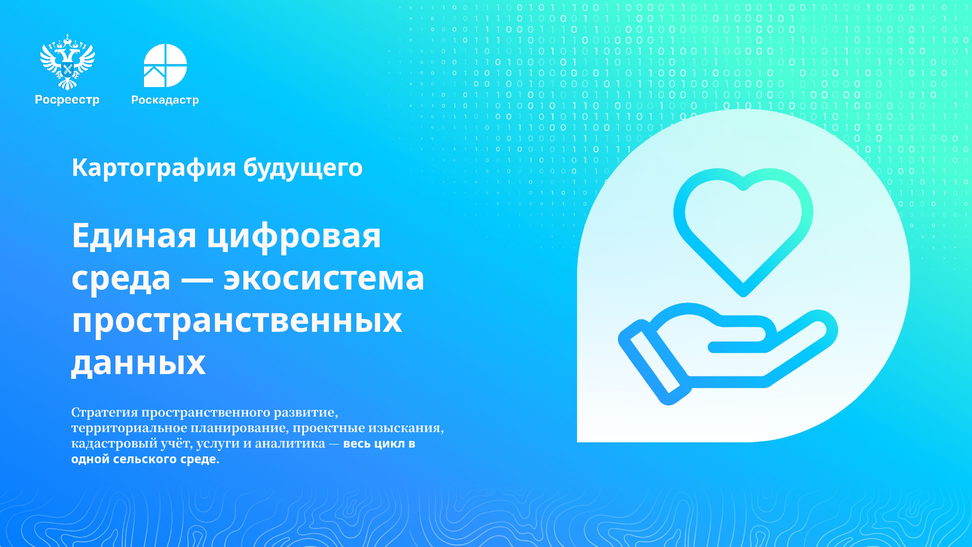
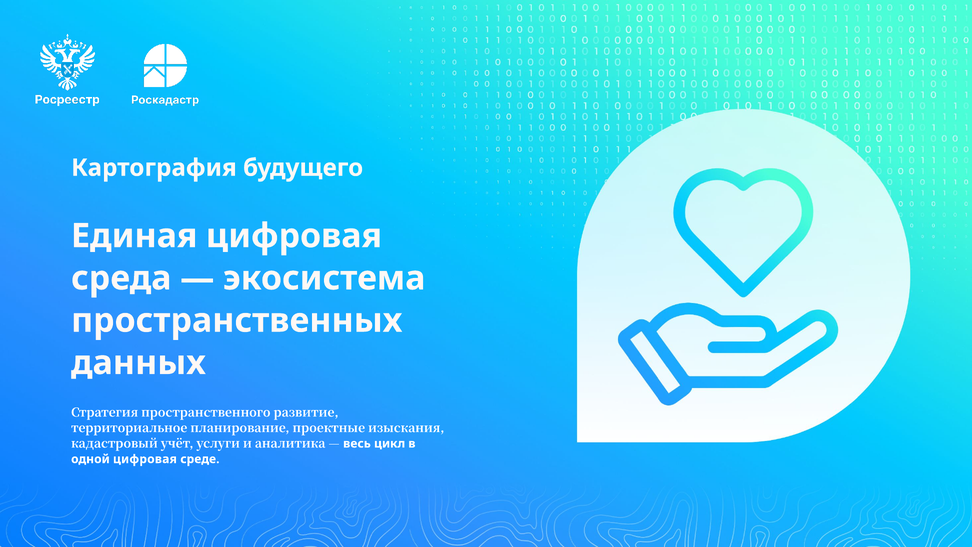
одной сельского: сельского -> цифровая (145, 459)
